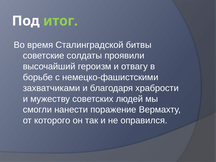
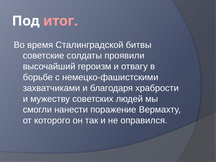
итог colour: light green -> pink (61, 21)
